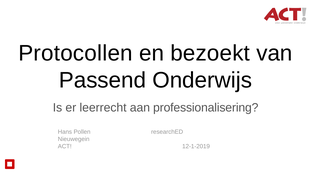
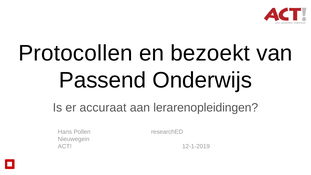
leerrecht: leerrecht -> accuraat (103, 108)
professionalisering: professionalisering -> lerarenopleidingen (206, 108)
